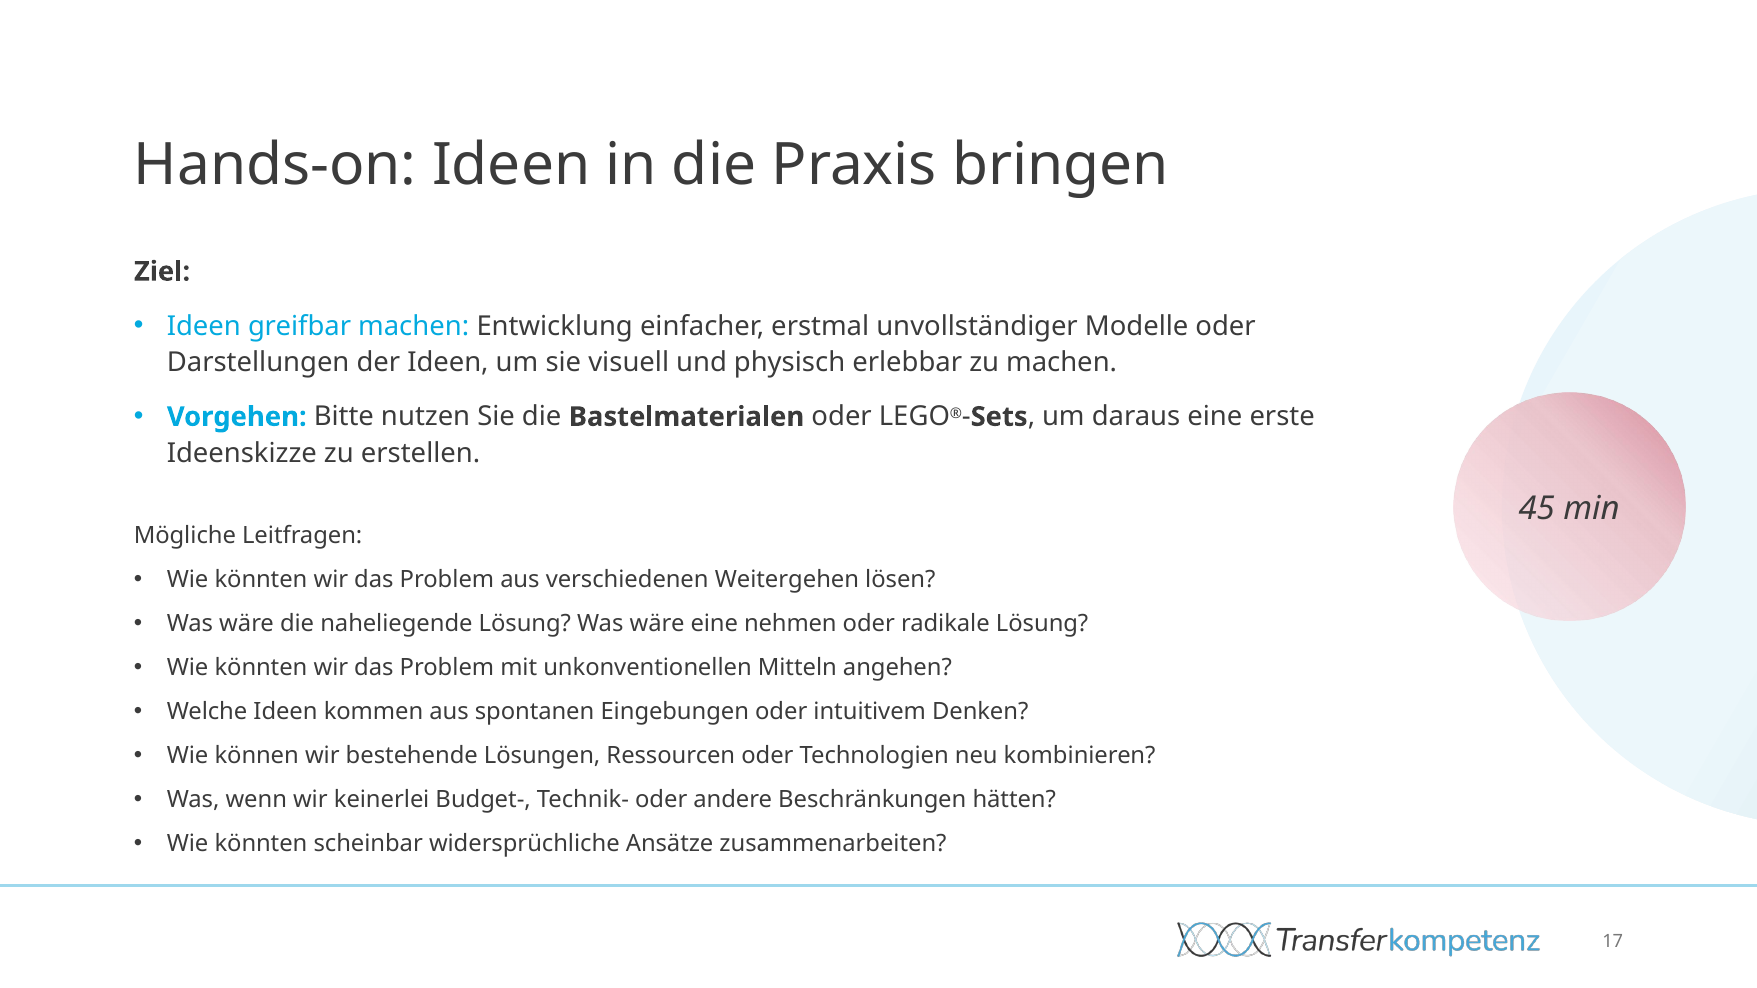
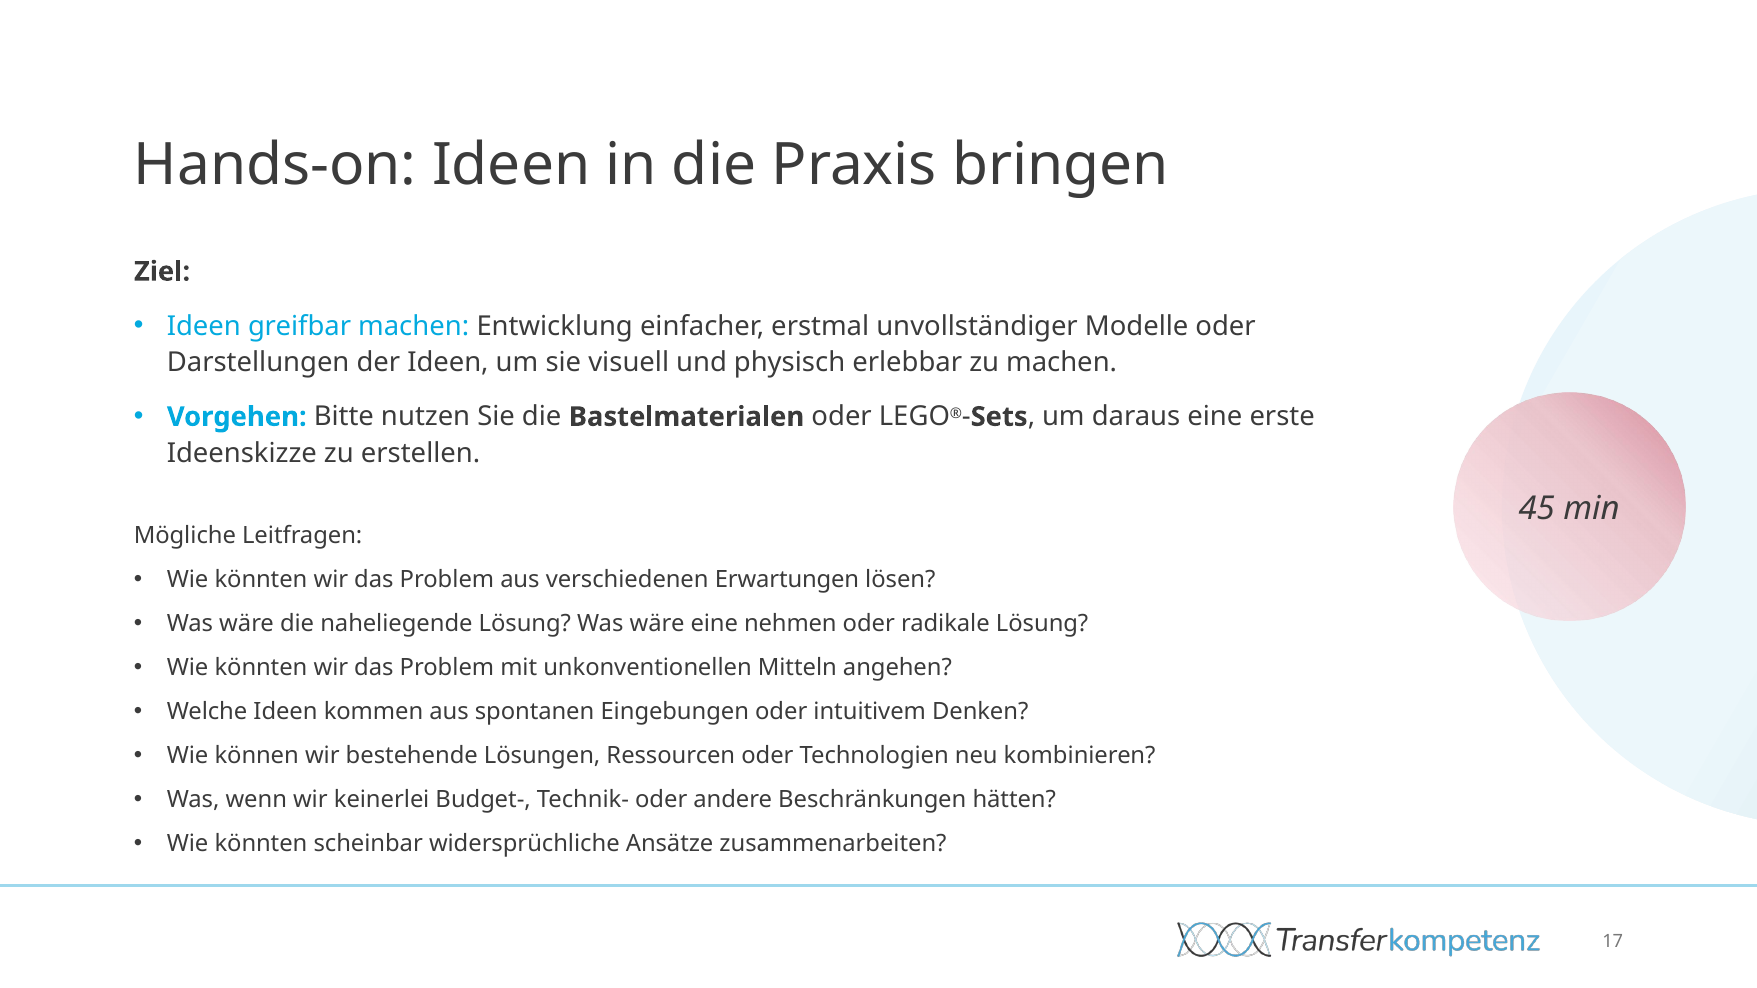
Weitergehen: Weitergehen -> Erwartungen (787, 580)
